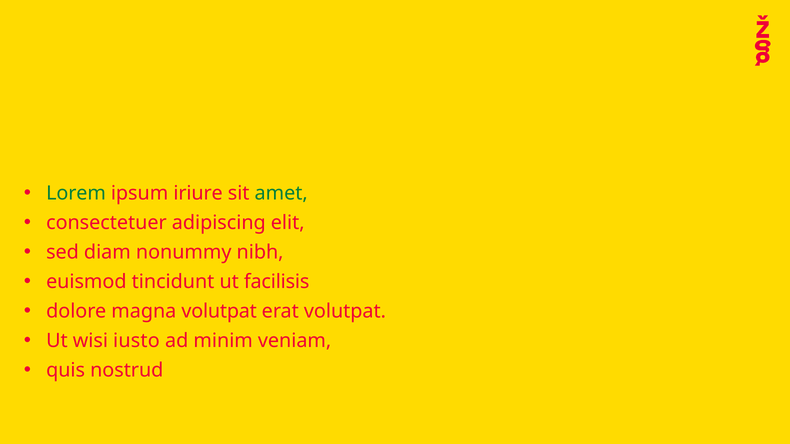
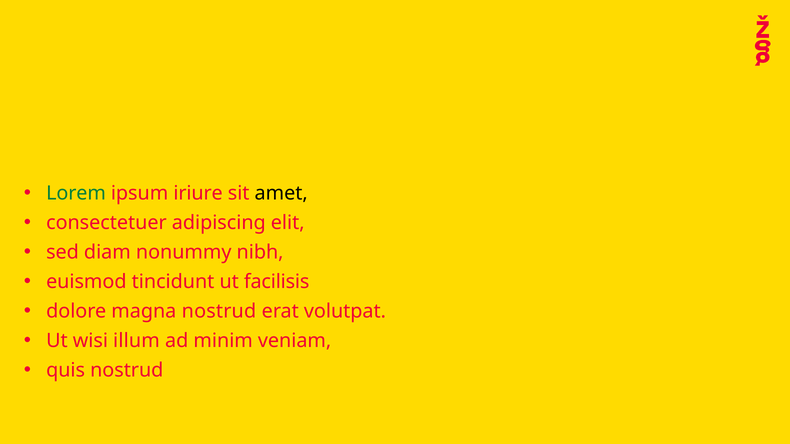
amet colour: green -> black (281, 193)
magna volutpat: volutpat -> nostrud (219, 311)
iusto: iusto -> illum (136, 341)
